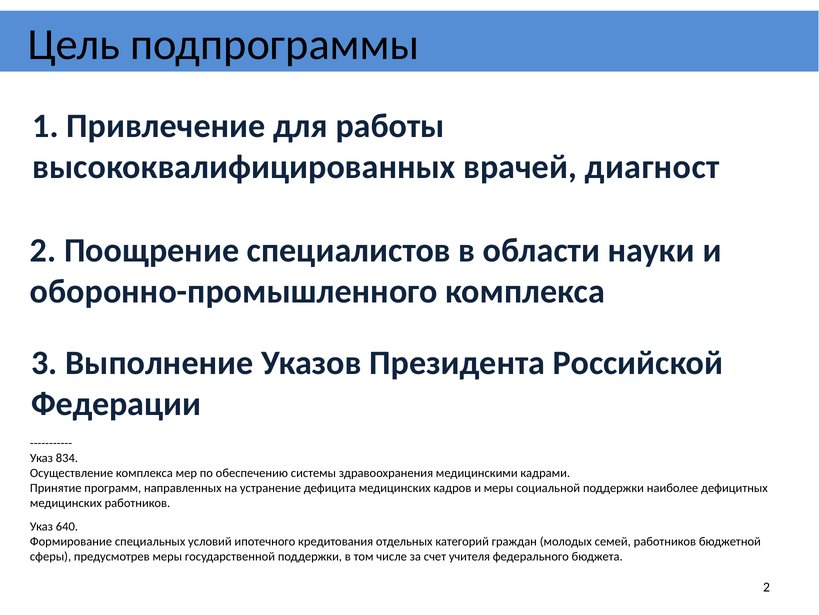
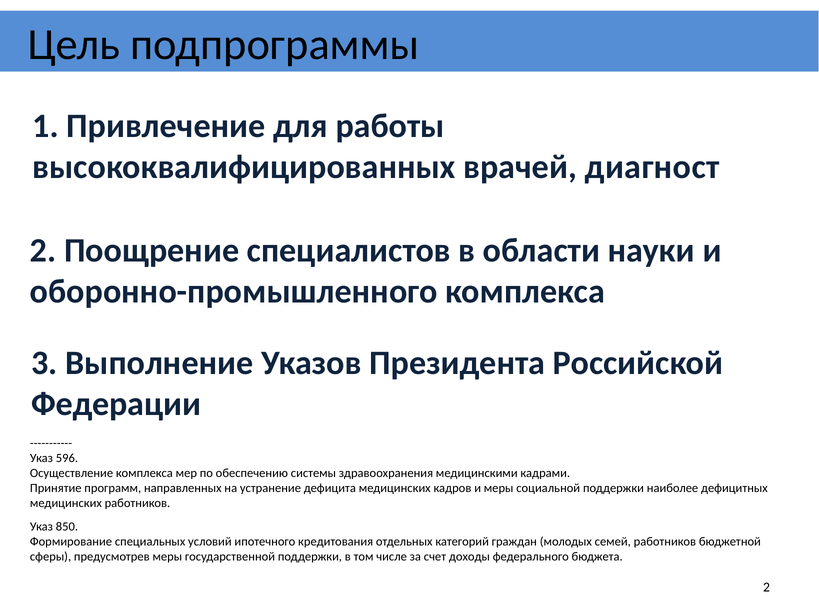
834: 834 -> 596 (67, 458)
640: 640 -> 850 (67, 526)
учителя: учителя -> доходы (469, 556)
